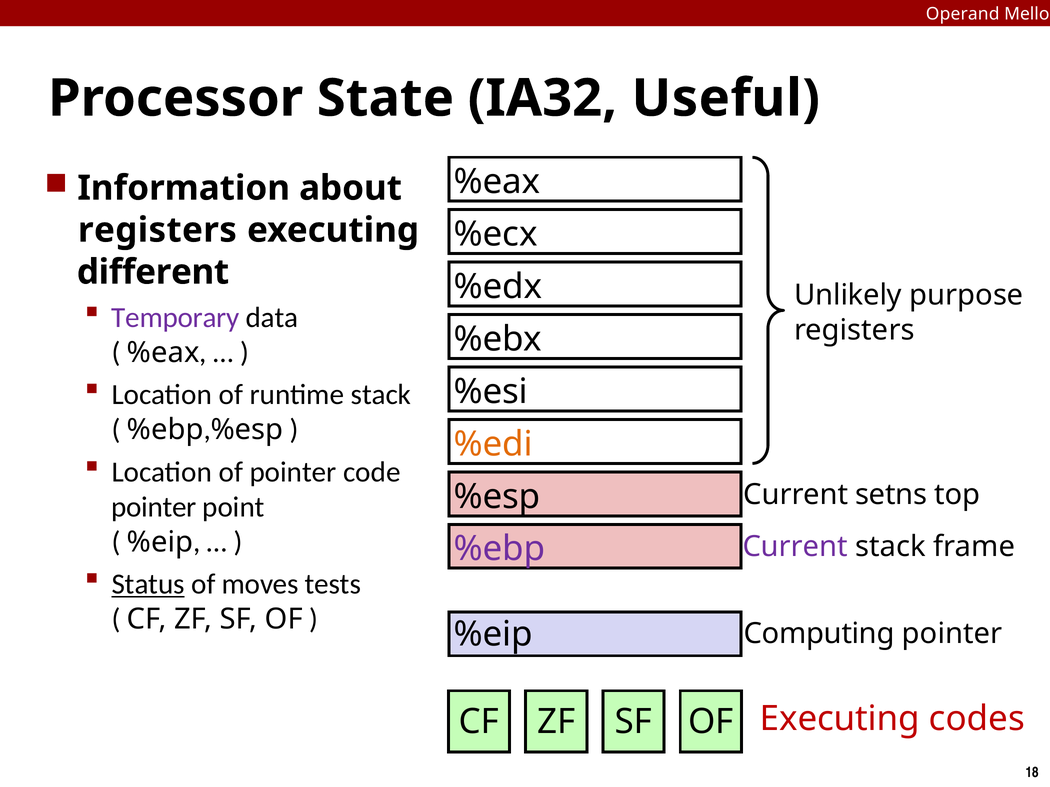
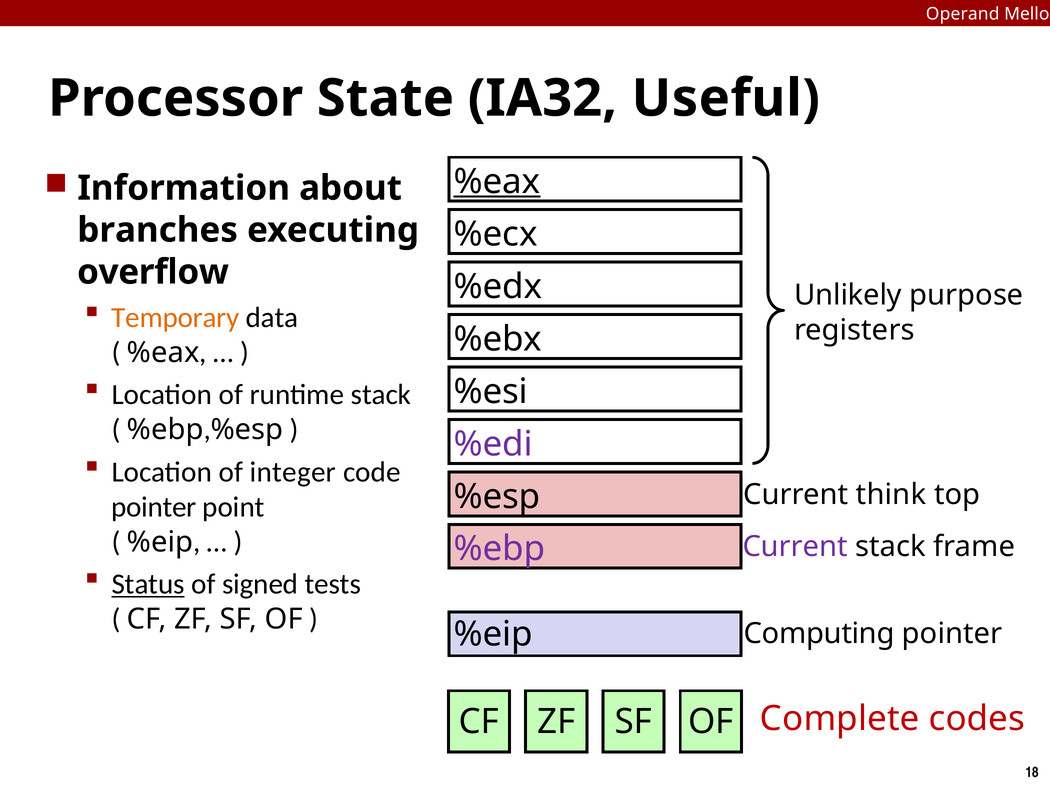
%eax underline: none -> present (497, 182)
registers: registers -> branches (158, 230)
different: different -> overflow (153, 272)
Temporary colour: purple -> orange (175, 318)
%edi colour: orange -> purple (493, 444)
of pointer: pointer -> integer (293, 472)
setns: setns -> think (891, 495)
moves: moves -> signed (260, 585)
OF Executing: Executing -> Complete (840, 719)
